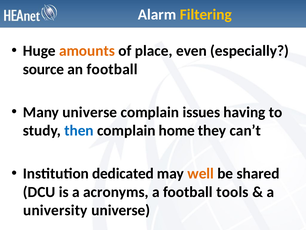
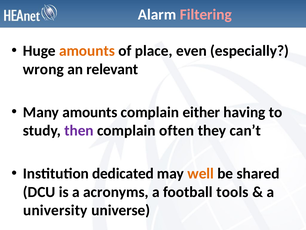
Filtering colour: yellow -> pink (206, 14)
source: source -> wrong (43, 69)
an football: football -> relevant (112, 69)
Many universe: universe -> amounts (90, 112)
issues: issues -> either (201, 112)
then colour: blue -> purple (79, 130)
home: home -> often (177, 130)
